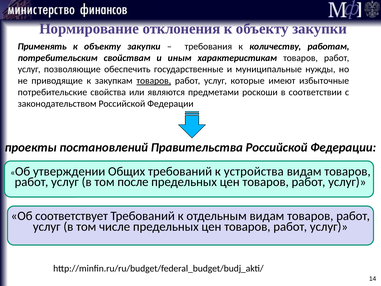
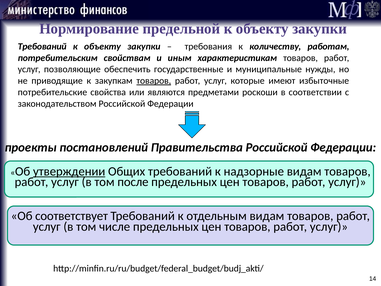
отклонения: отклонения -> предельной (181, 29)
Применять: Применять -> Требований (42, 46)
утверждении underline: none -> present (69, 171)
устройства: устройства -> надзорные (254, 171)
